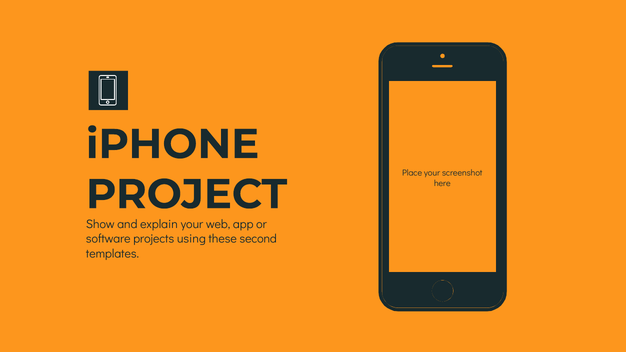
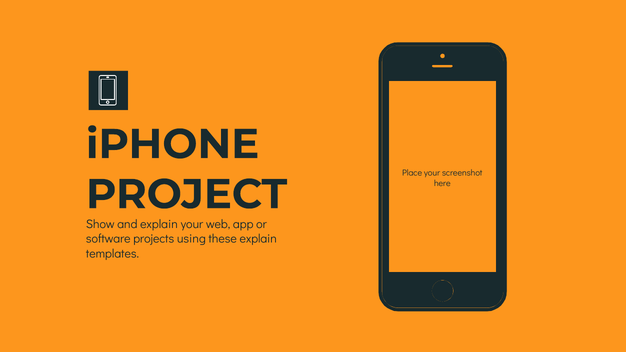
these second: second -> explain (258, 239)
